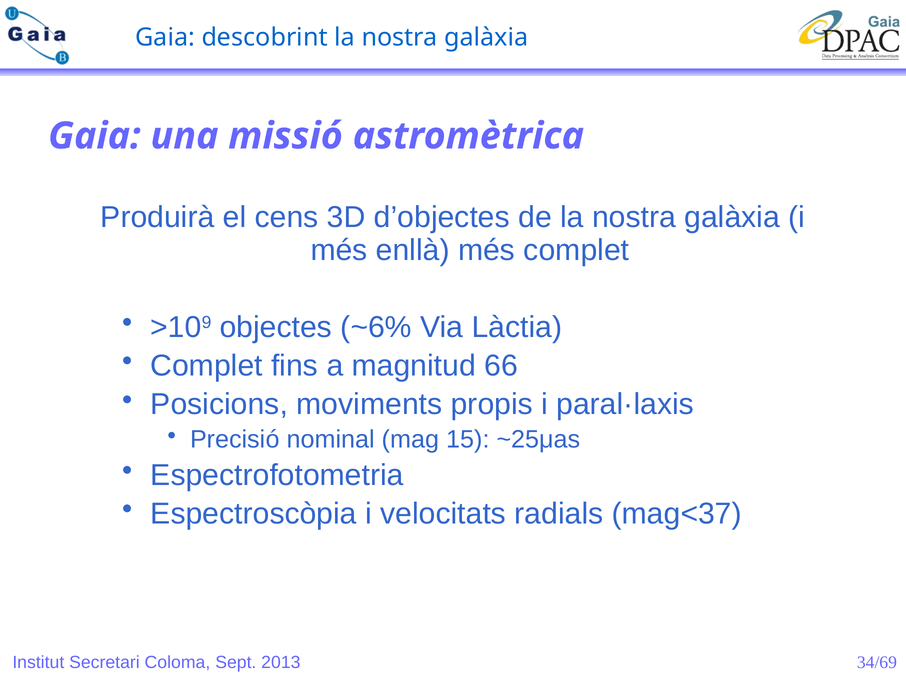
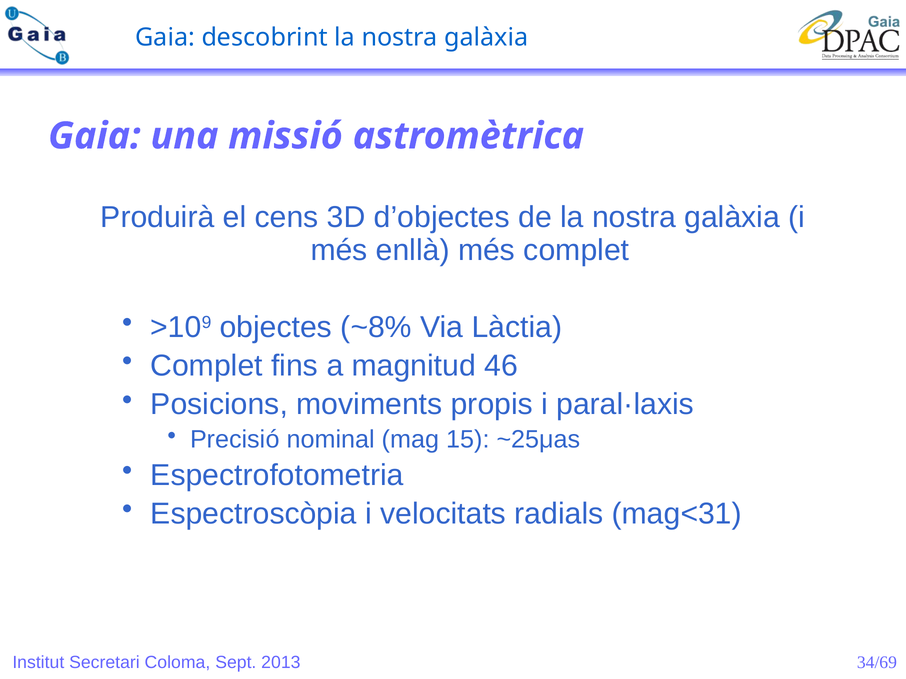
~6%: ~6% -> ~8% (376, 328)
66: 66 -> 46 (501, 366)
mag<37: mag<37 -> mag<31 (677, 514)
